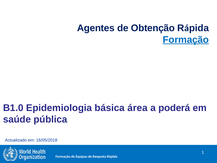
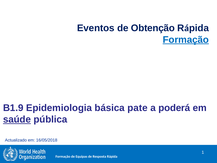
Agentes: Agentes -> Eventos (96, 28)
B1.0: B1.0 -> B1.9 (13, 108)
área: área -> pate (137, 108)
saúde underline: none -> present (17, 119)
